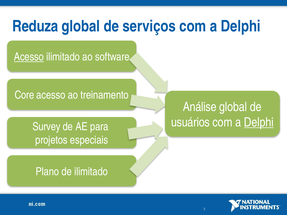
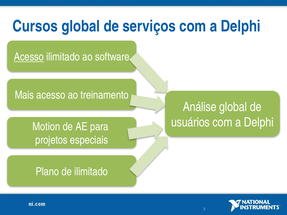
Reduza: Reduza -> Cursos (35, 26)
Core: Core -> Mais (24, 95)
Delphi underline: present -> none (259, 122)
Survey: Survey -> Motion (46, 127)
